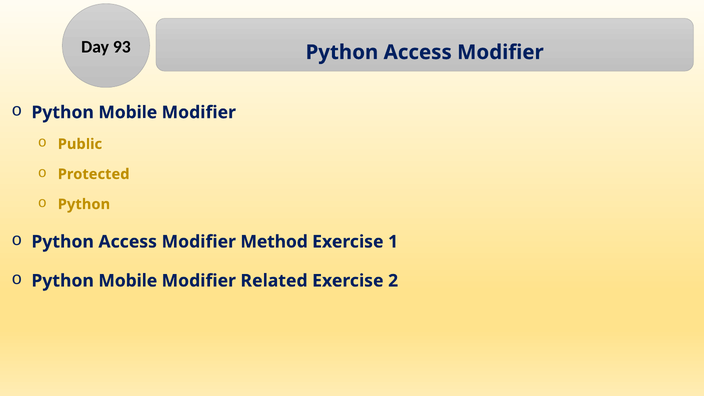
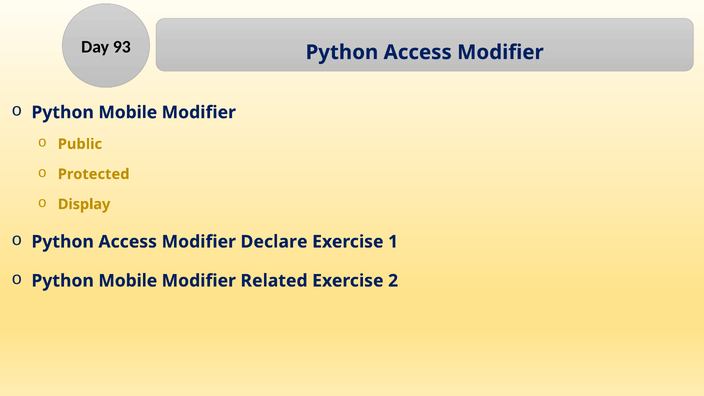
Python: Python -> Display (84, 204)
Method: Method -> Declare (274, 242)
